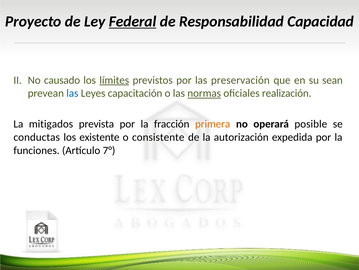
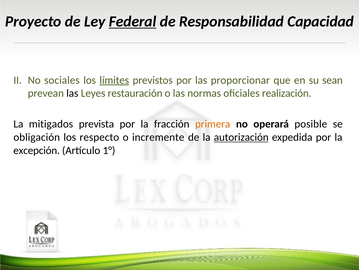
causado: causado -> sociales (62, 80)
preservación: preservación -> proporcionar (240, 80)
las colour: blue -> black (72, 93)
capacitación: capacitación -> restauración (135, 93)
normas underline: present -> none (204, 93)
conductas: conductas -> obligación (37, 137)
existente: existente -> respecto (99, 137)
consistente: consistente -> incremente (158, 137)
autorización underline: none -> present (241, 137)
funciones: funciones -> excepción (37, 150)
7°: 7° -> 1° (109, 150)
